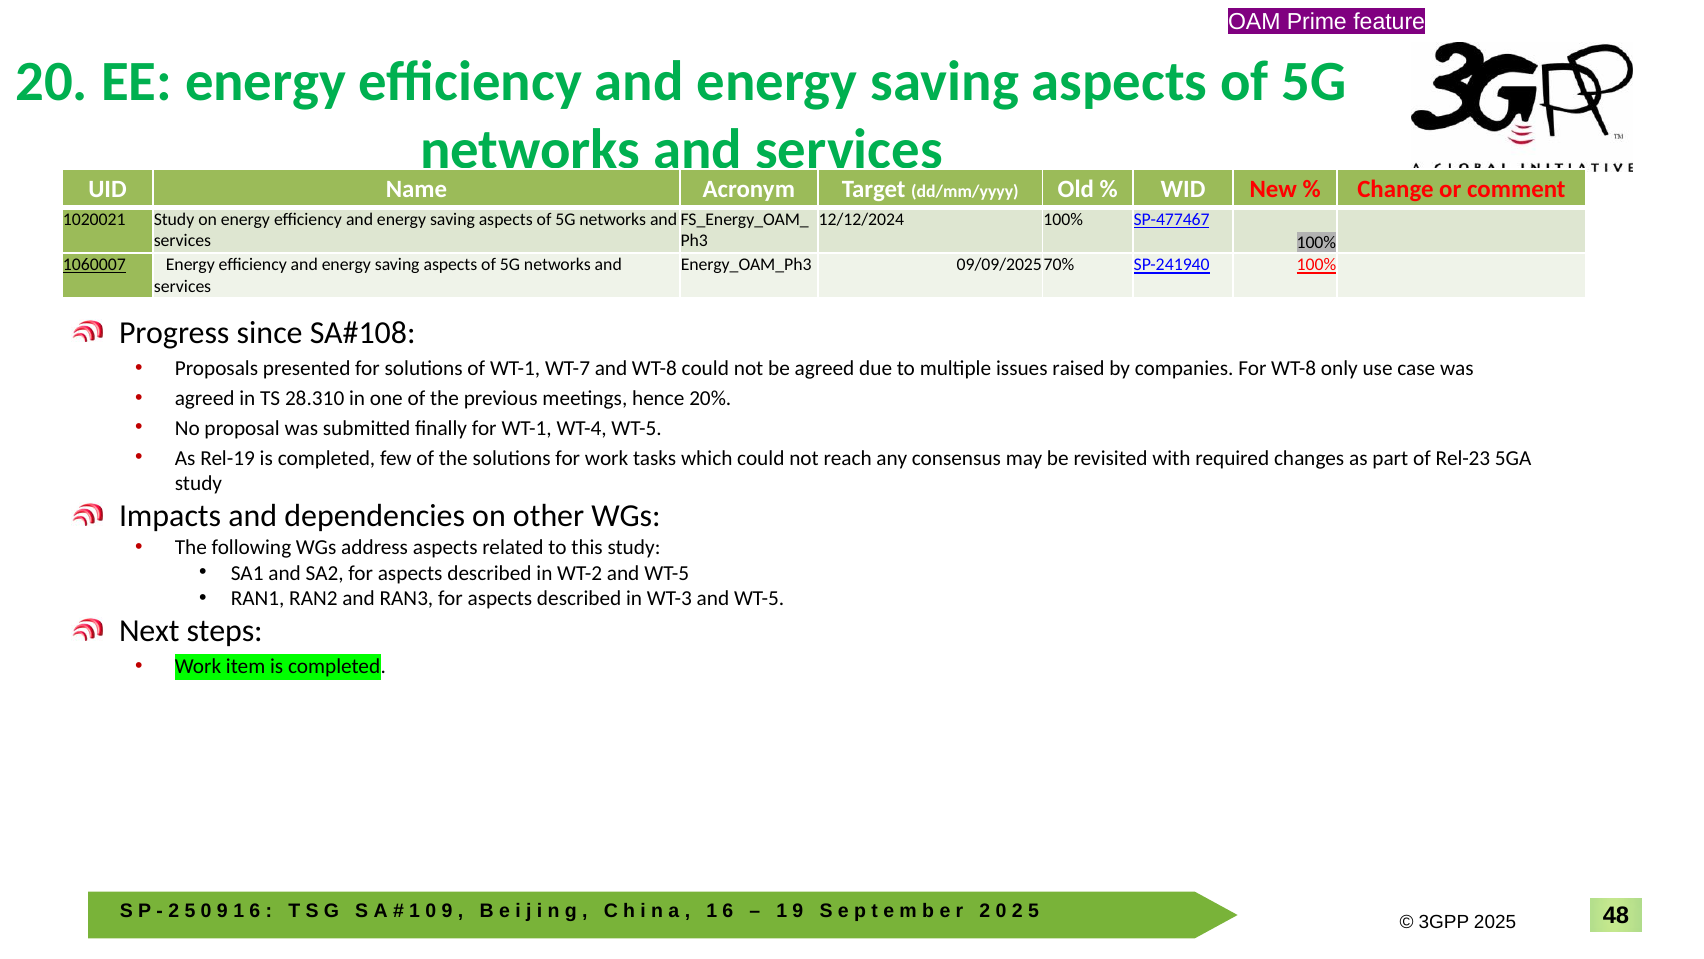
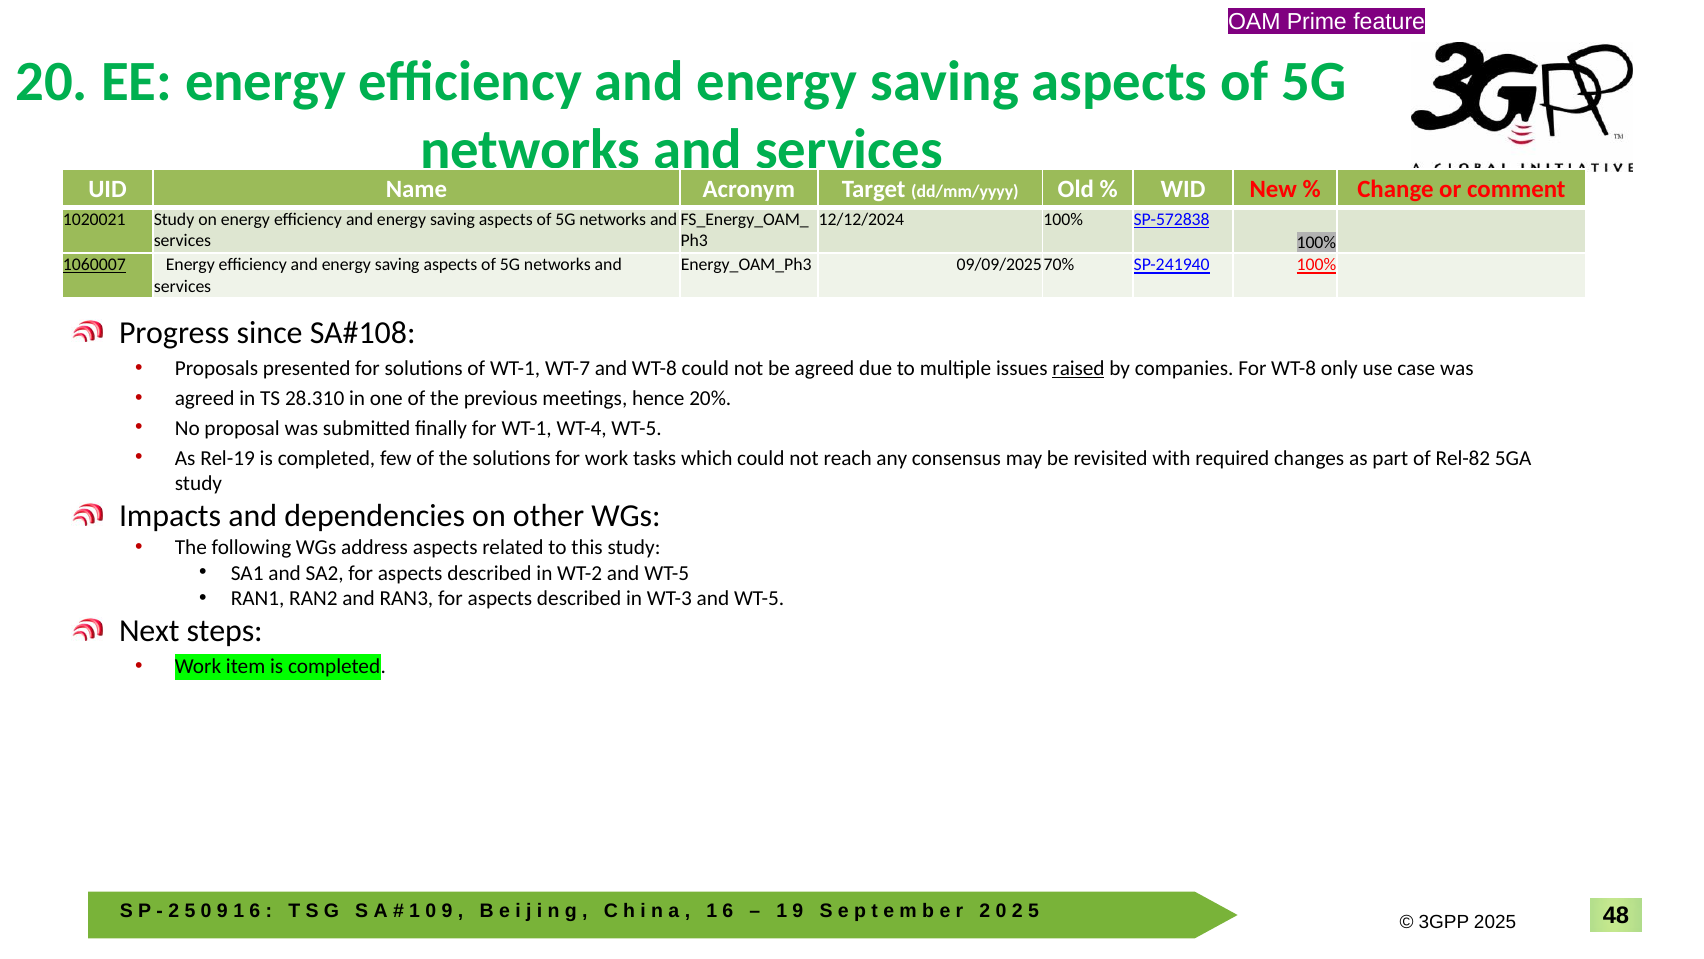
SP-477467: SP-477467 -> SP-572838 (1172, 219)
raised underline: none -> present (1078, 368)
Rel-23: Rel-23 -> Rel-82 (1463, 458)
